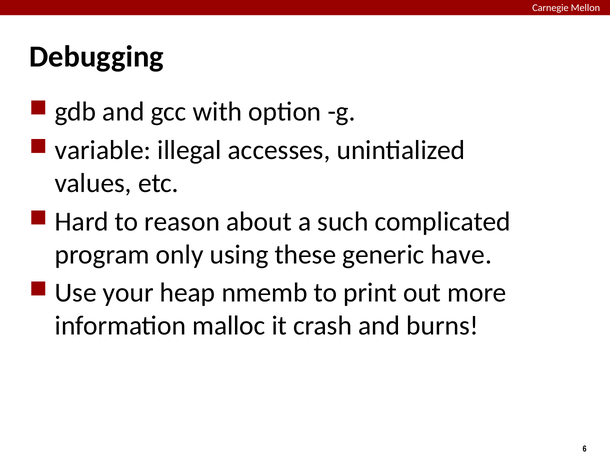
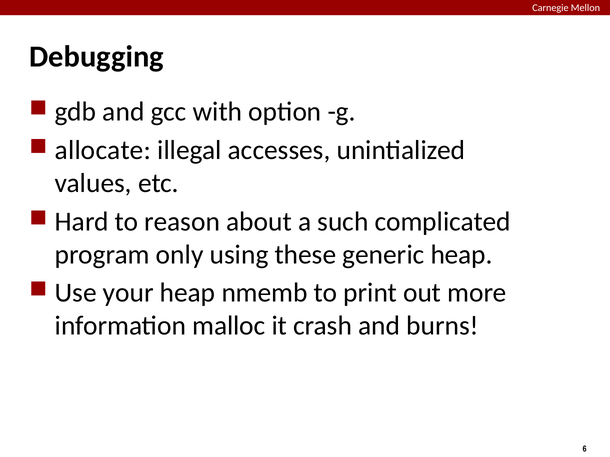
variable: variable -> allocate (103, 150)
generic have: have -> heap (462, 255)
